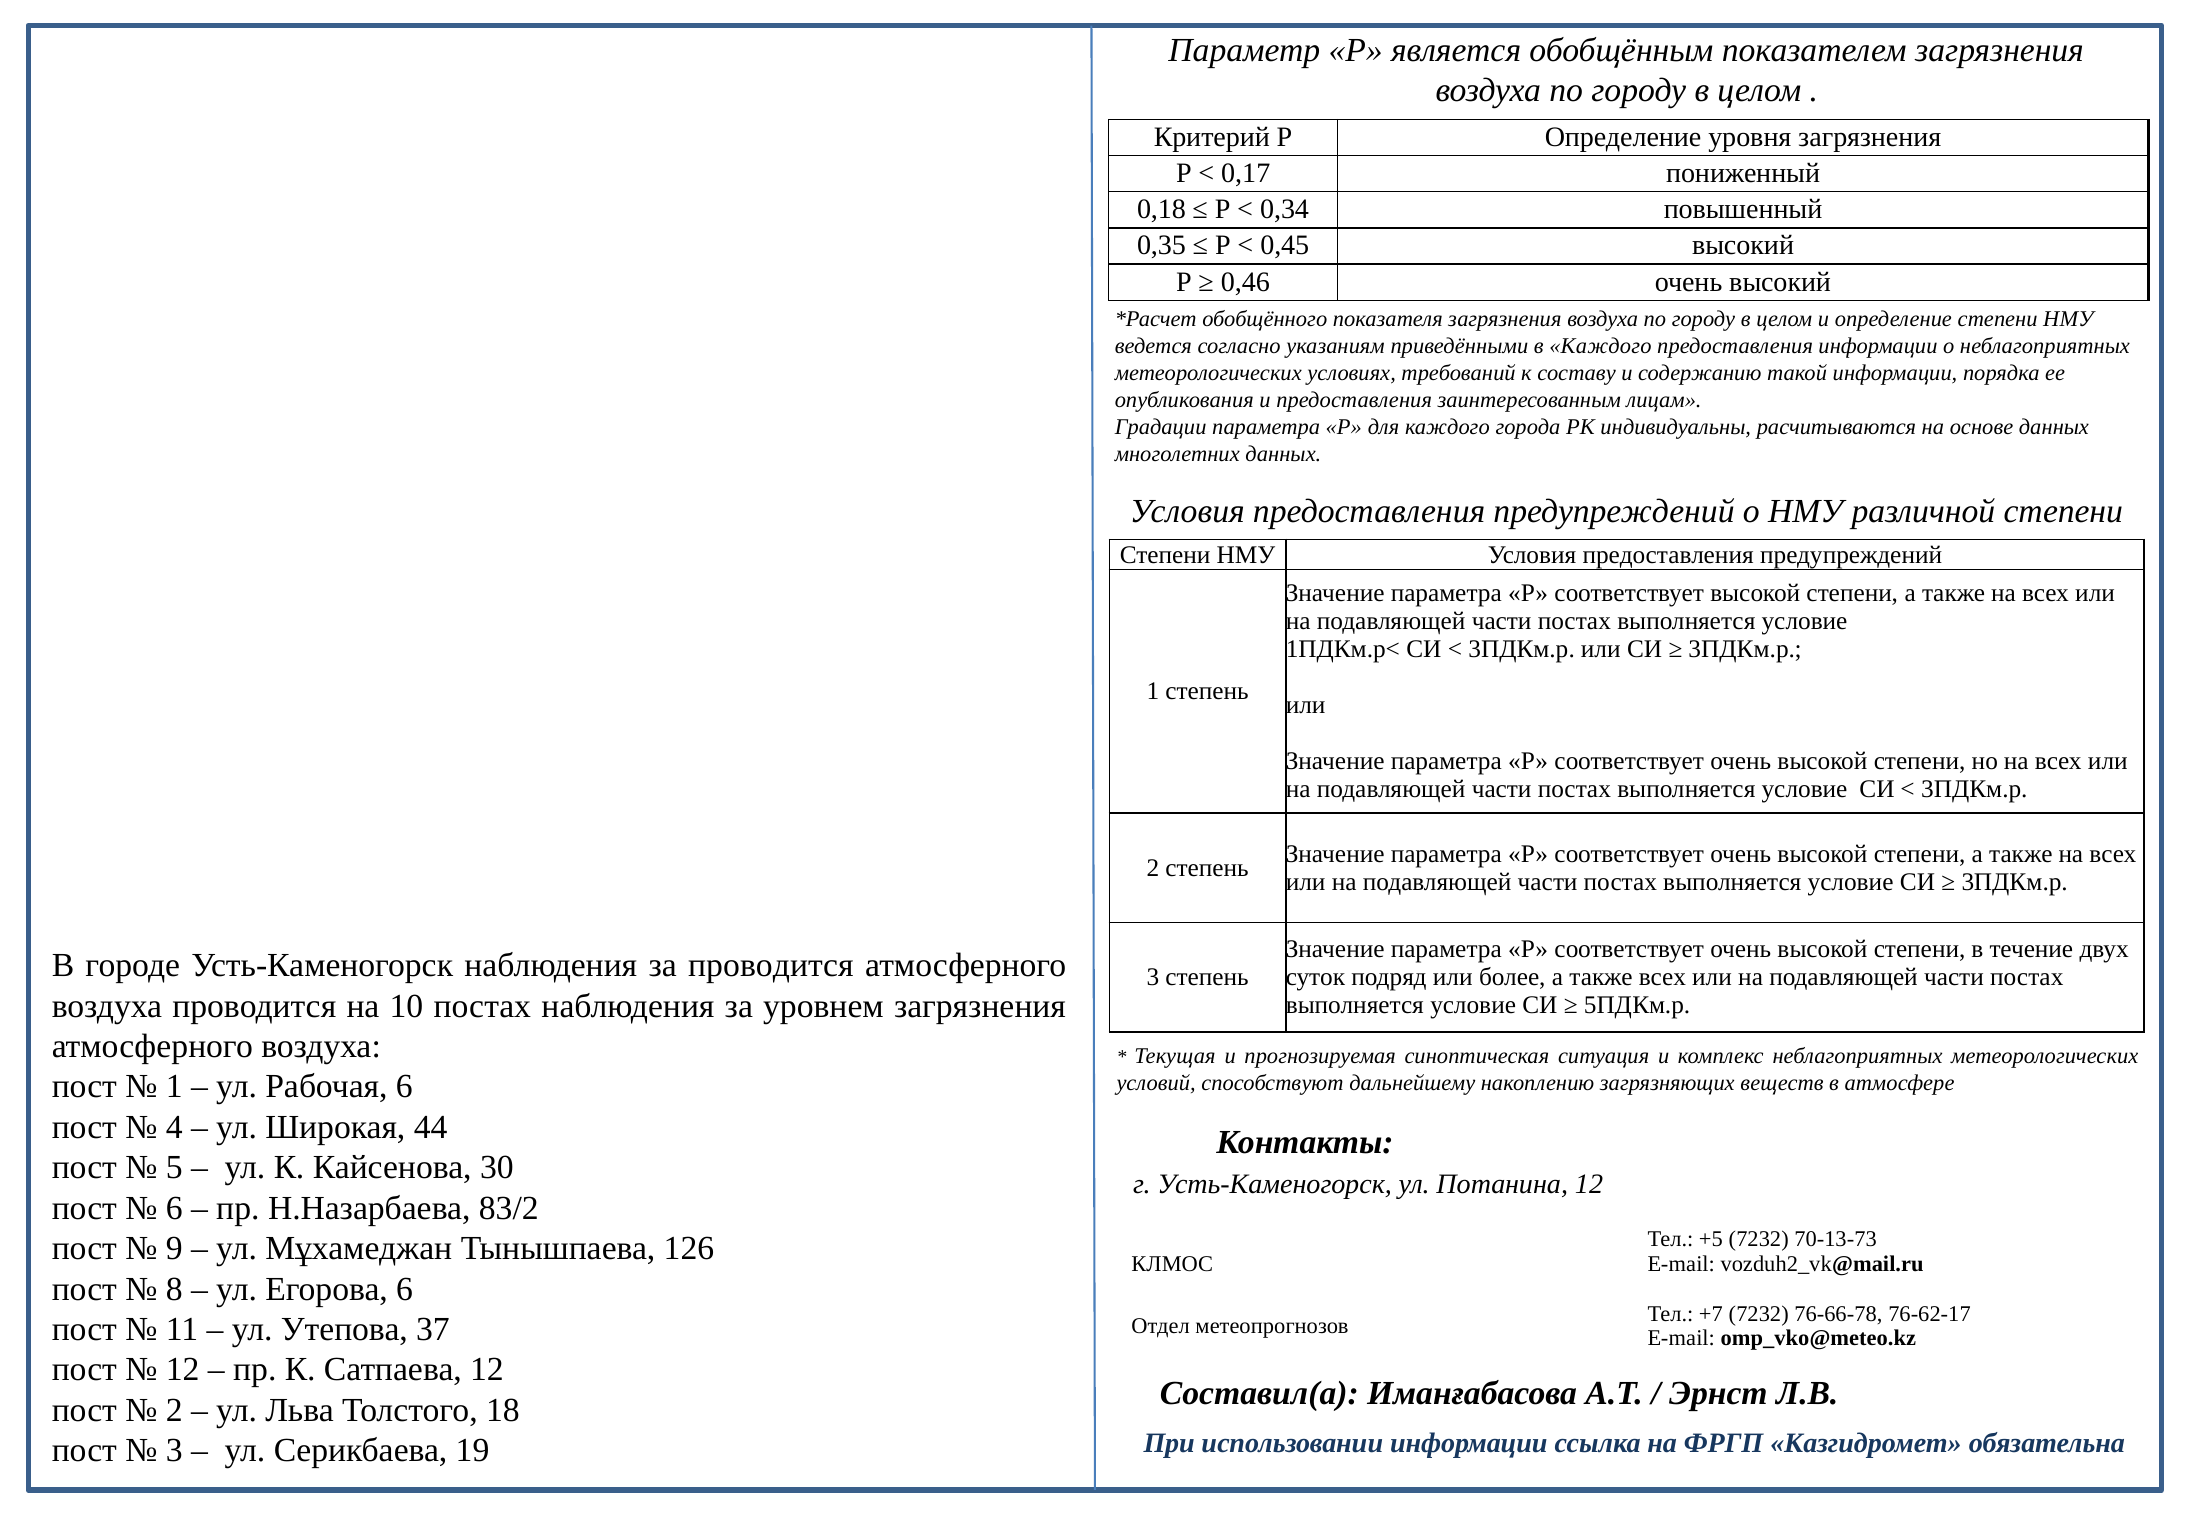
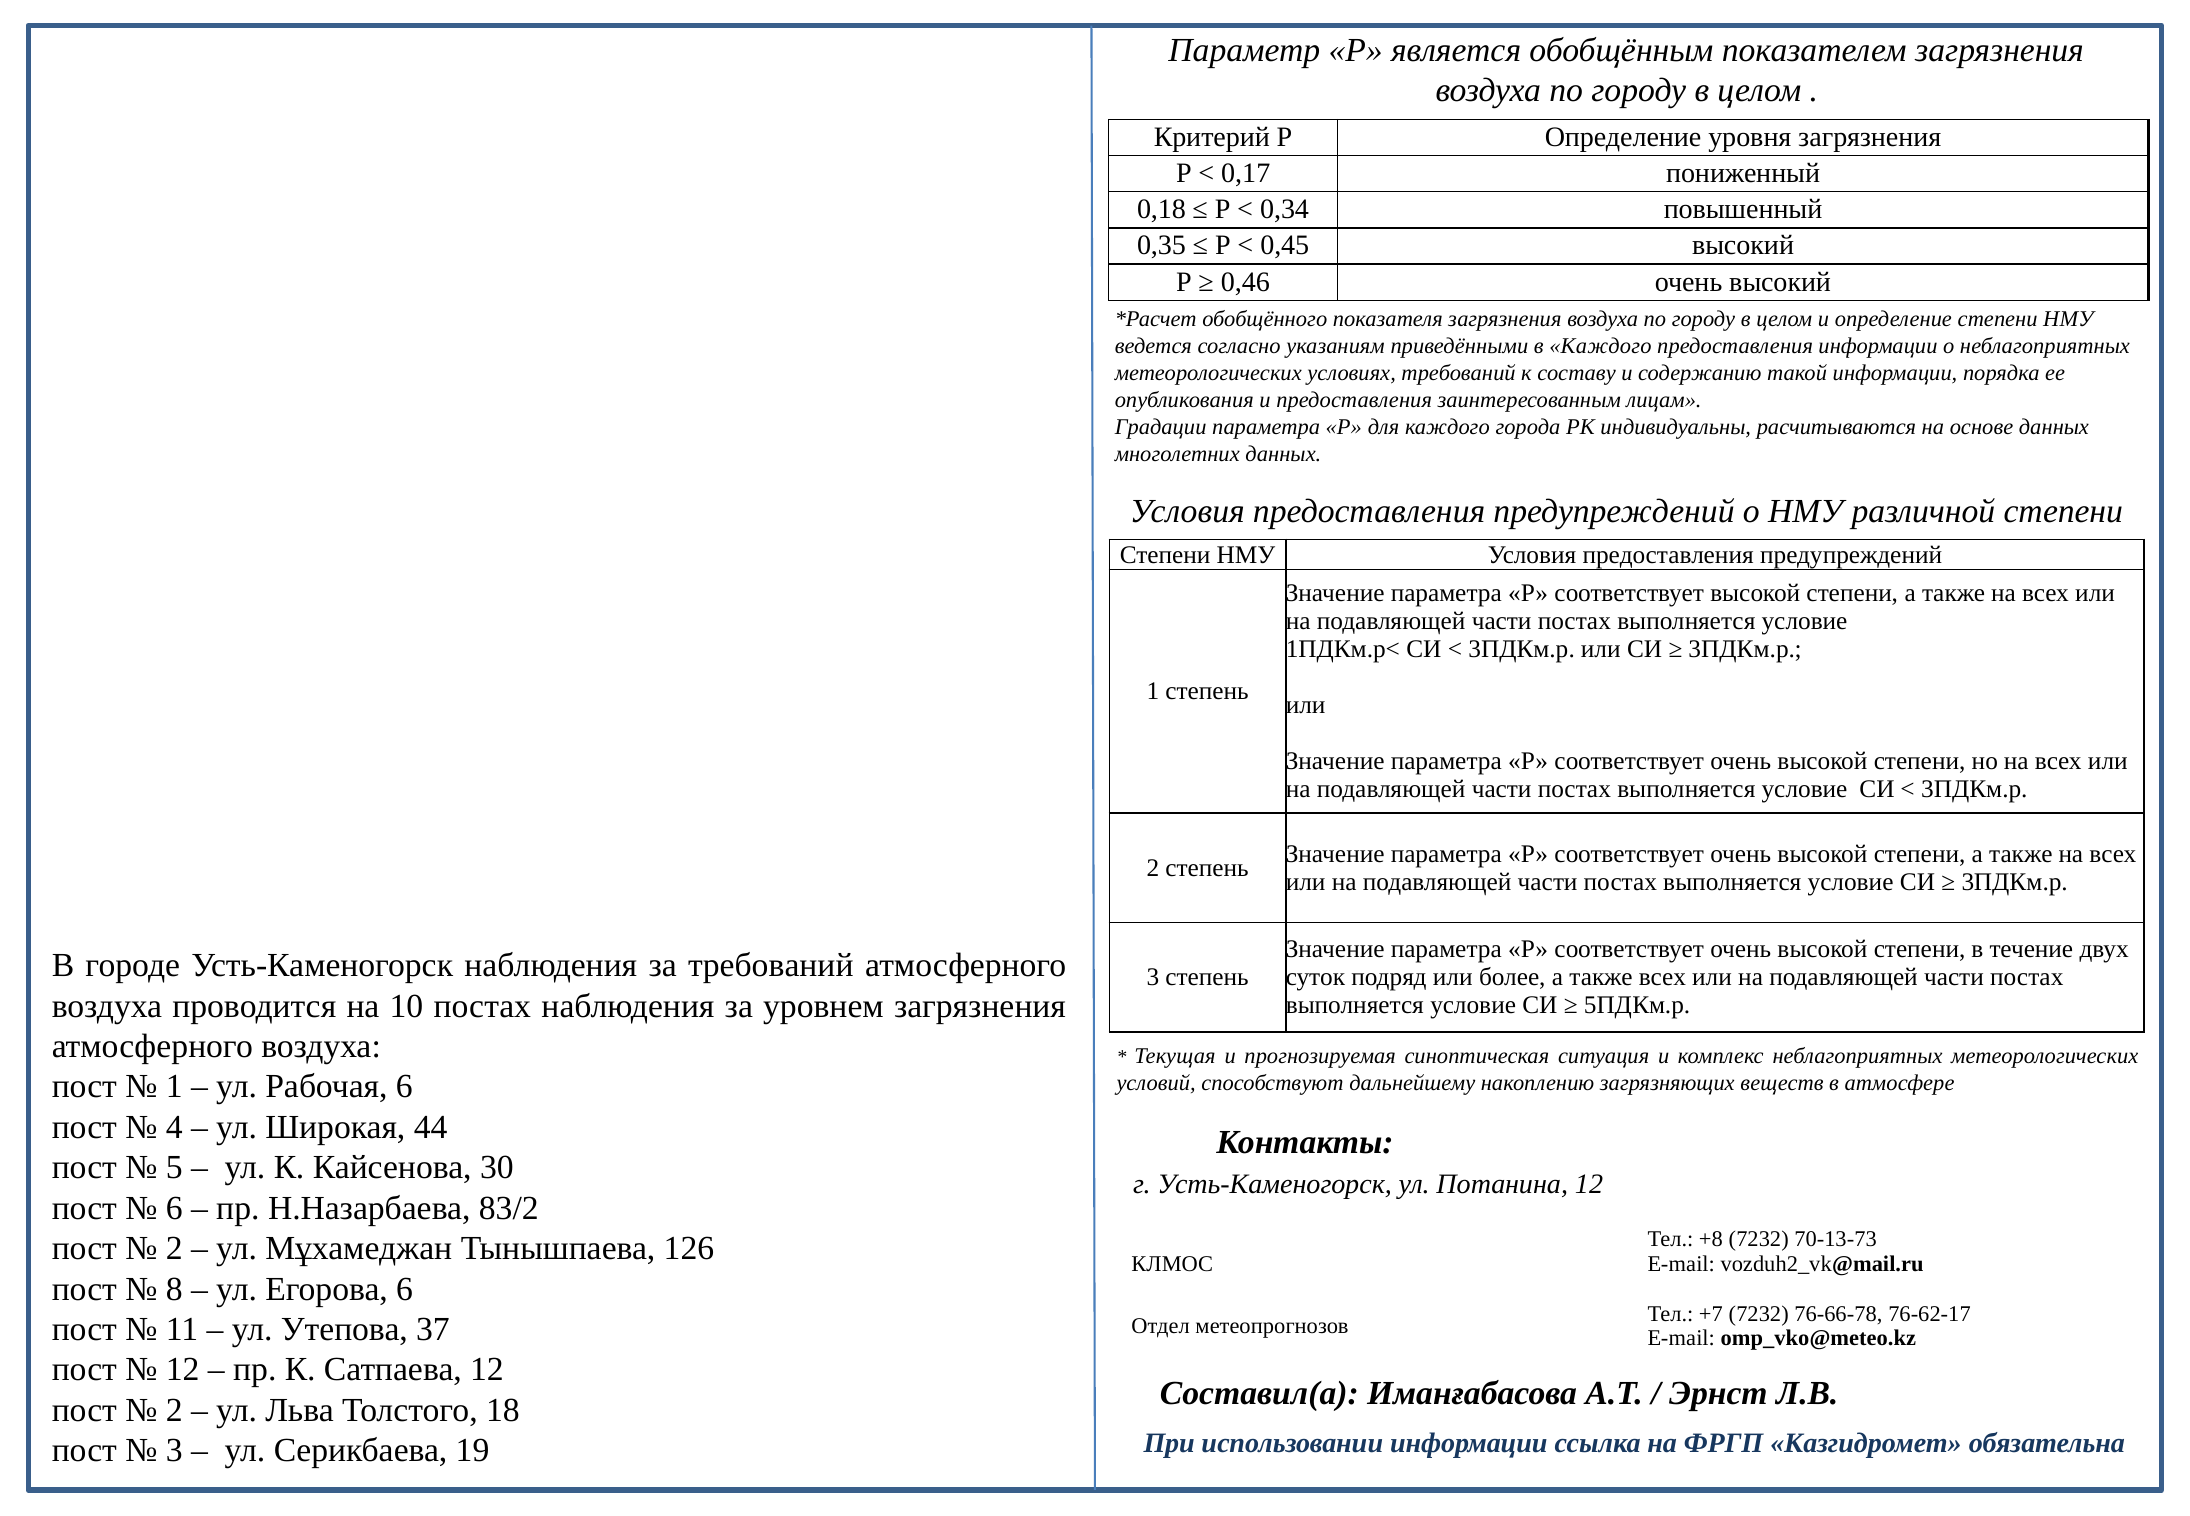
за проводится: проводится -> требований (771, 966)
+5: +5 -> +8 (1711, 1240)
9: 9 -> 2 (174, 1249)
